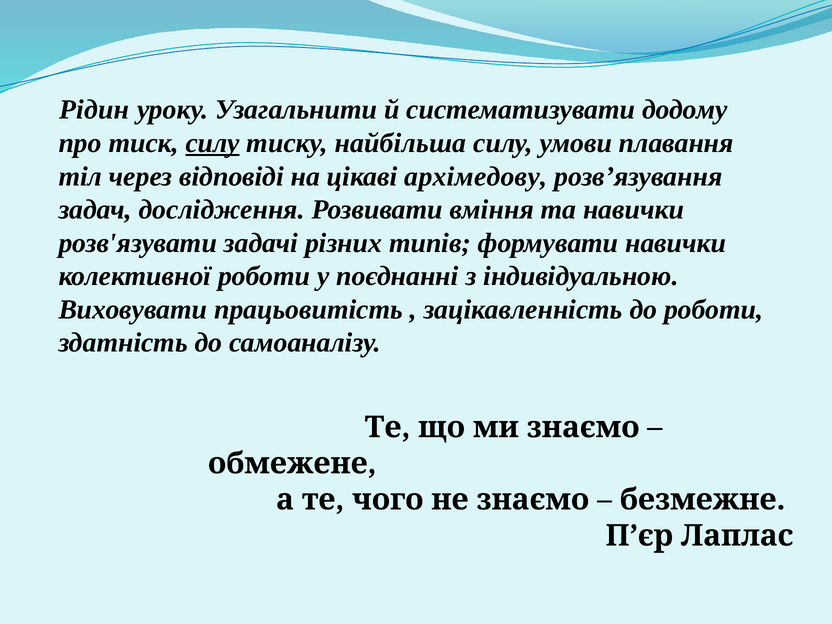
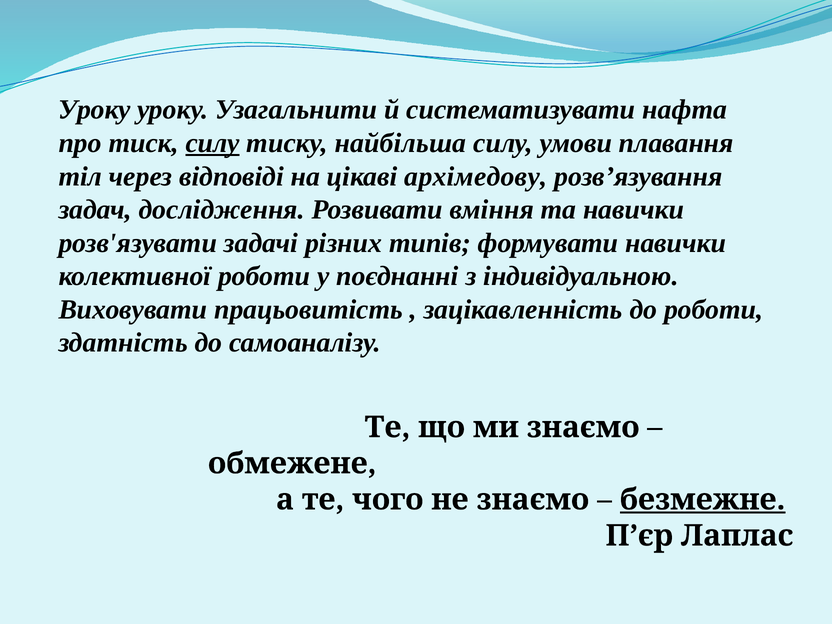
Рідин: Рідин -> Уроку (94, 110)
додому: додому -> нафта (685, 110)
безмежне underline: none -> present (703, 500)
